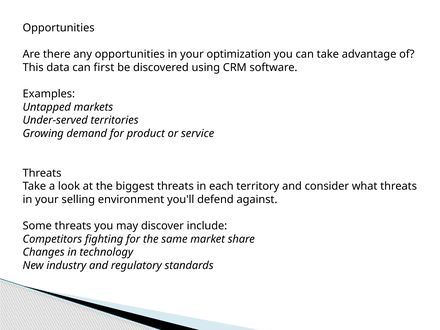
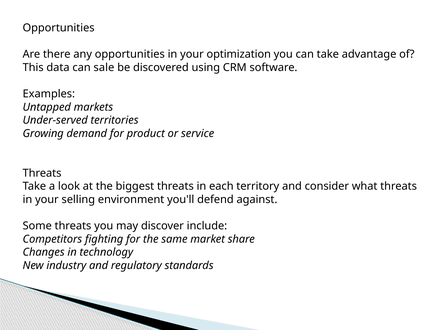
first: first -> sale (104, 67)
